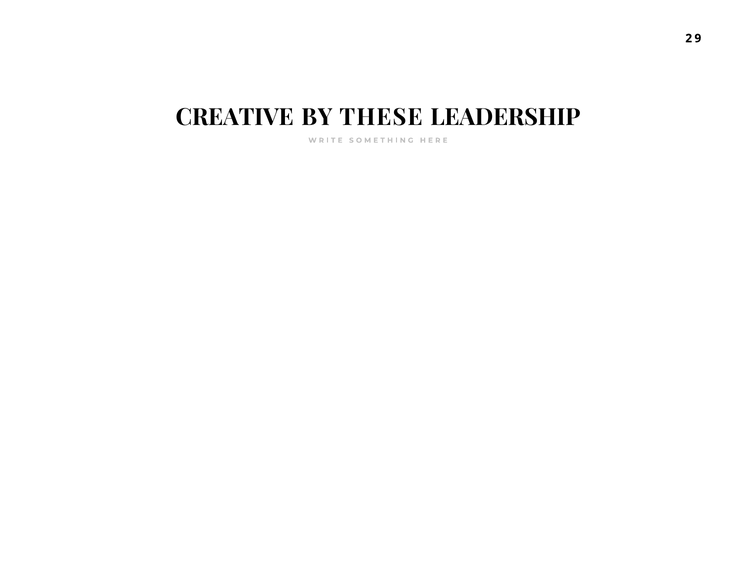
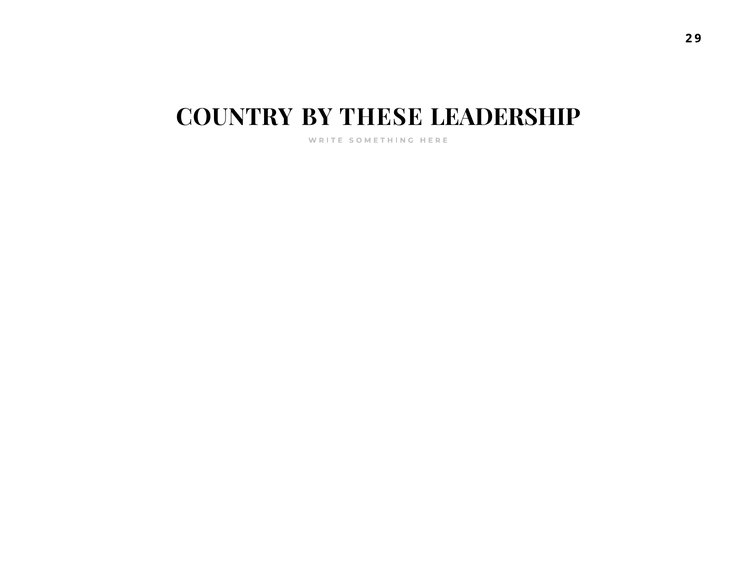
CREATIVE: CREATIVE -> COUNTRY (234, 117)
